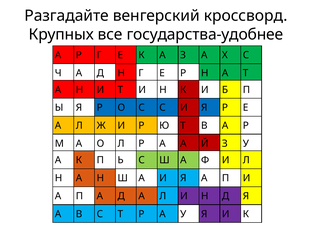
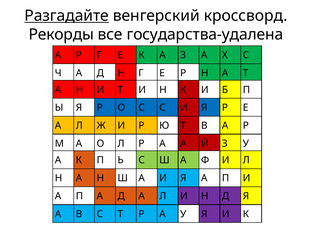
Разгадайте underline: none -> present (67, 16)
Крупных: Крупных -> Рекорды (61, 34)
государства-удобнее: государства-удобнее -> государства-удалена (205, 34)
